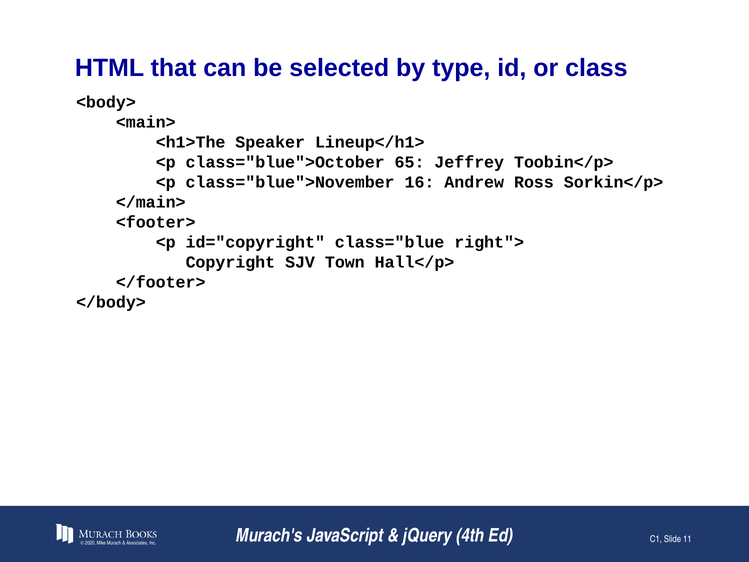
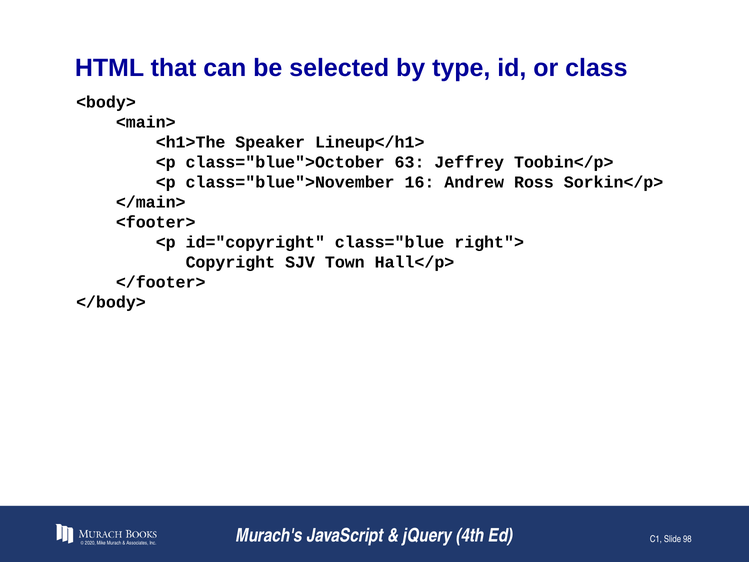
65: 65 -> 63 (410, 162)
11: 11 -> 98 (687, 539)
